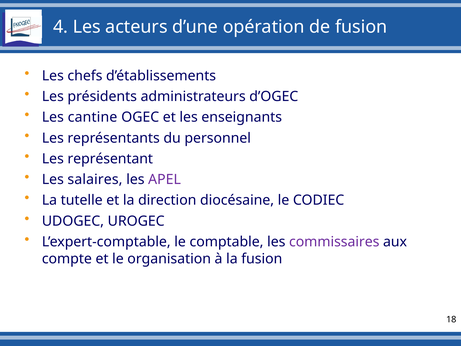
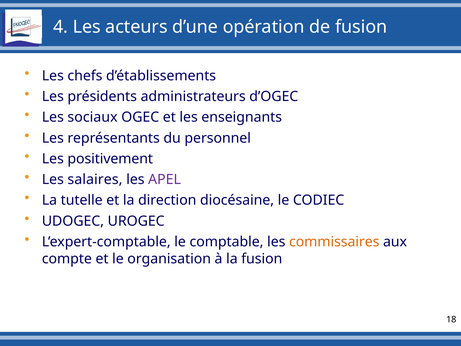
cantine: cantine -> sociaux (93, 117)
représentant: représentant -> positivement (110, 159)
commissaires colour: purple -> orange (334, 242)
